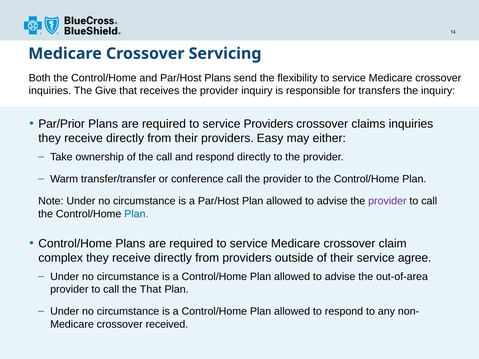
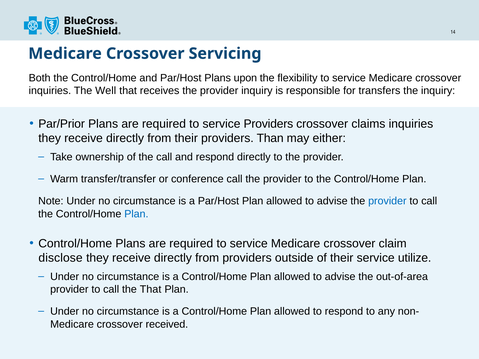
send: send -> upon (245, 78)
Give: Give -> Well (106, 91)
Easy: Easy -> Than (270, 138)
provider colour: purple -> blue (387, 201)
complex: complex -> disclose (61, 258)
agree: agree -> utilize (415, 258)
